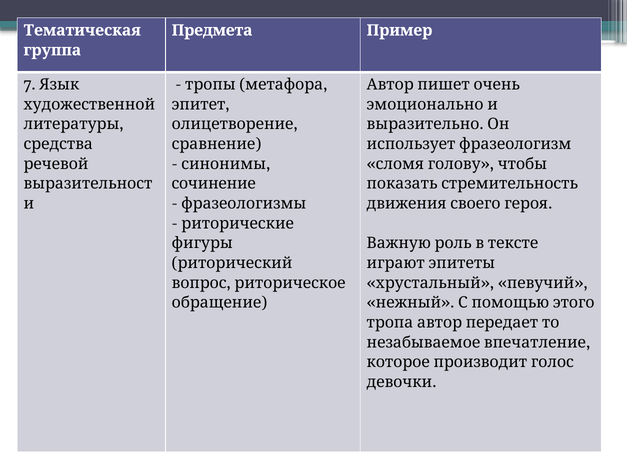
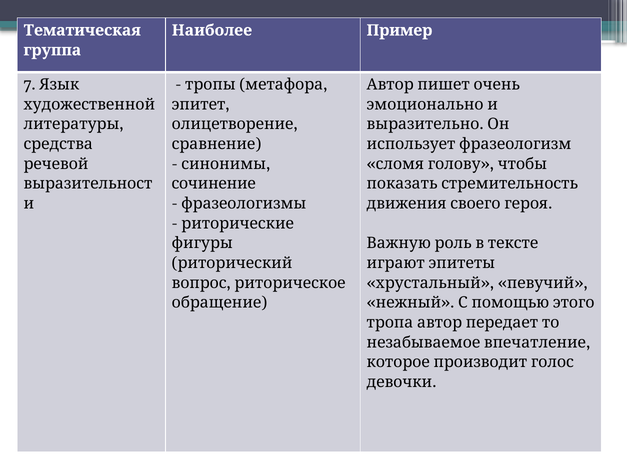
Предмета: Предмета -> Наиболее (212, 30)
